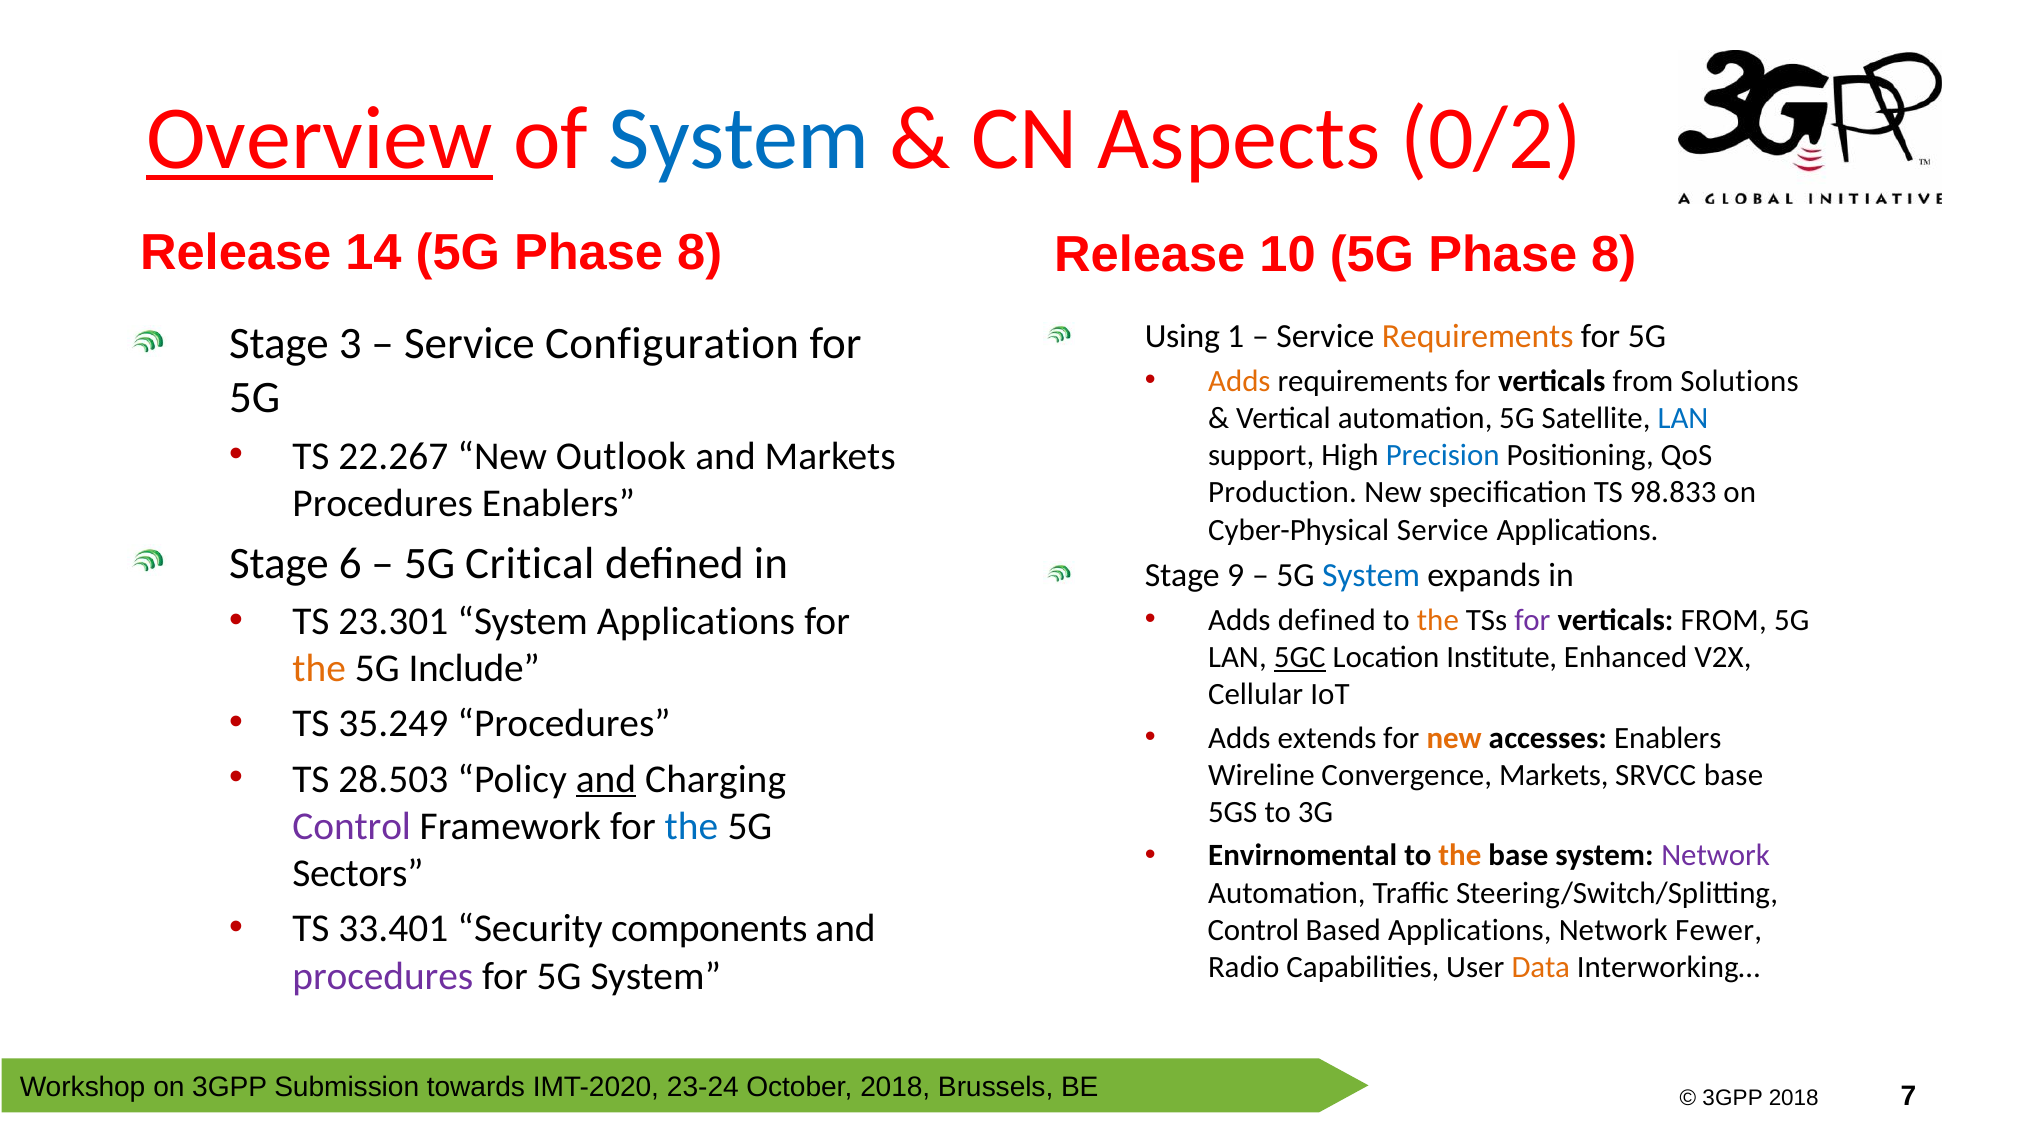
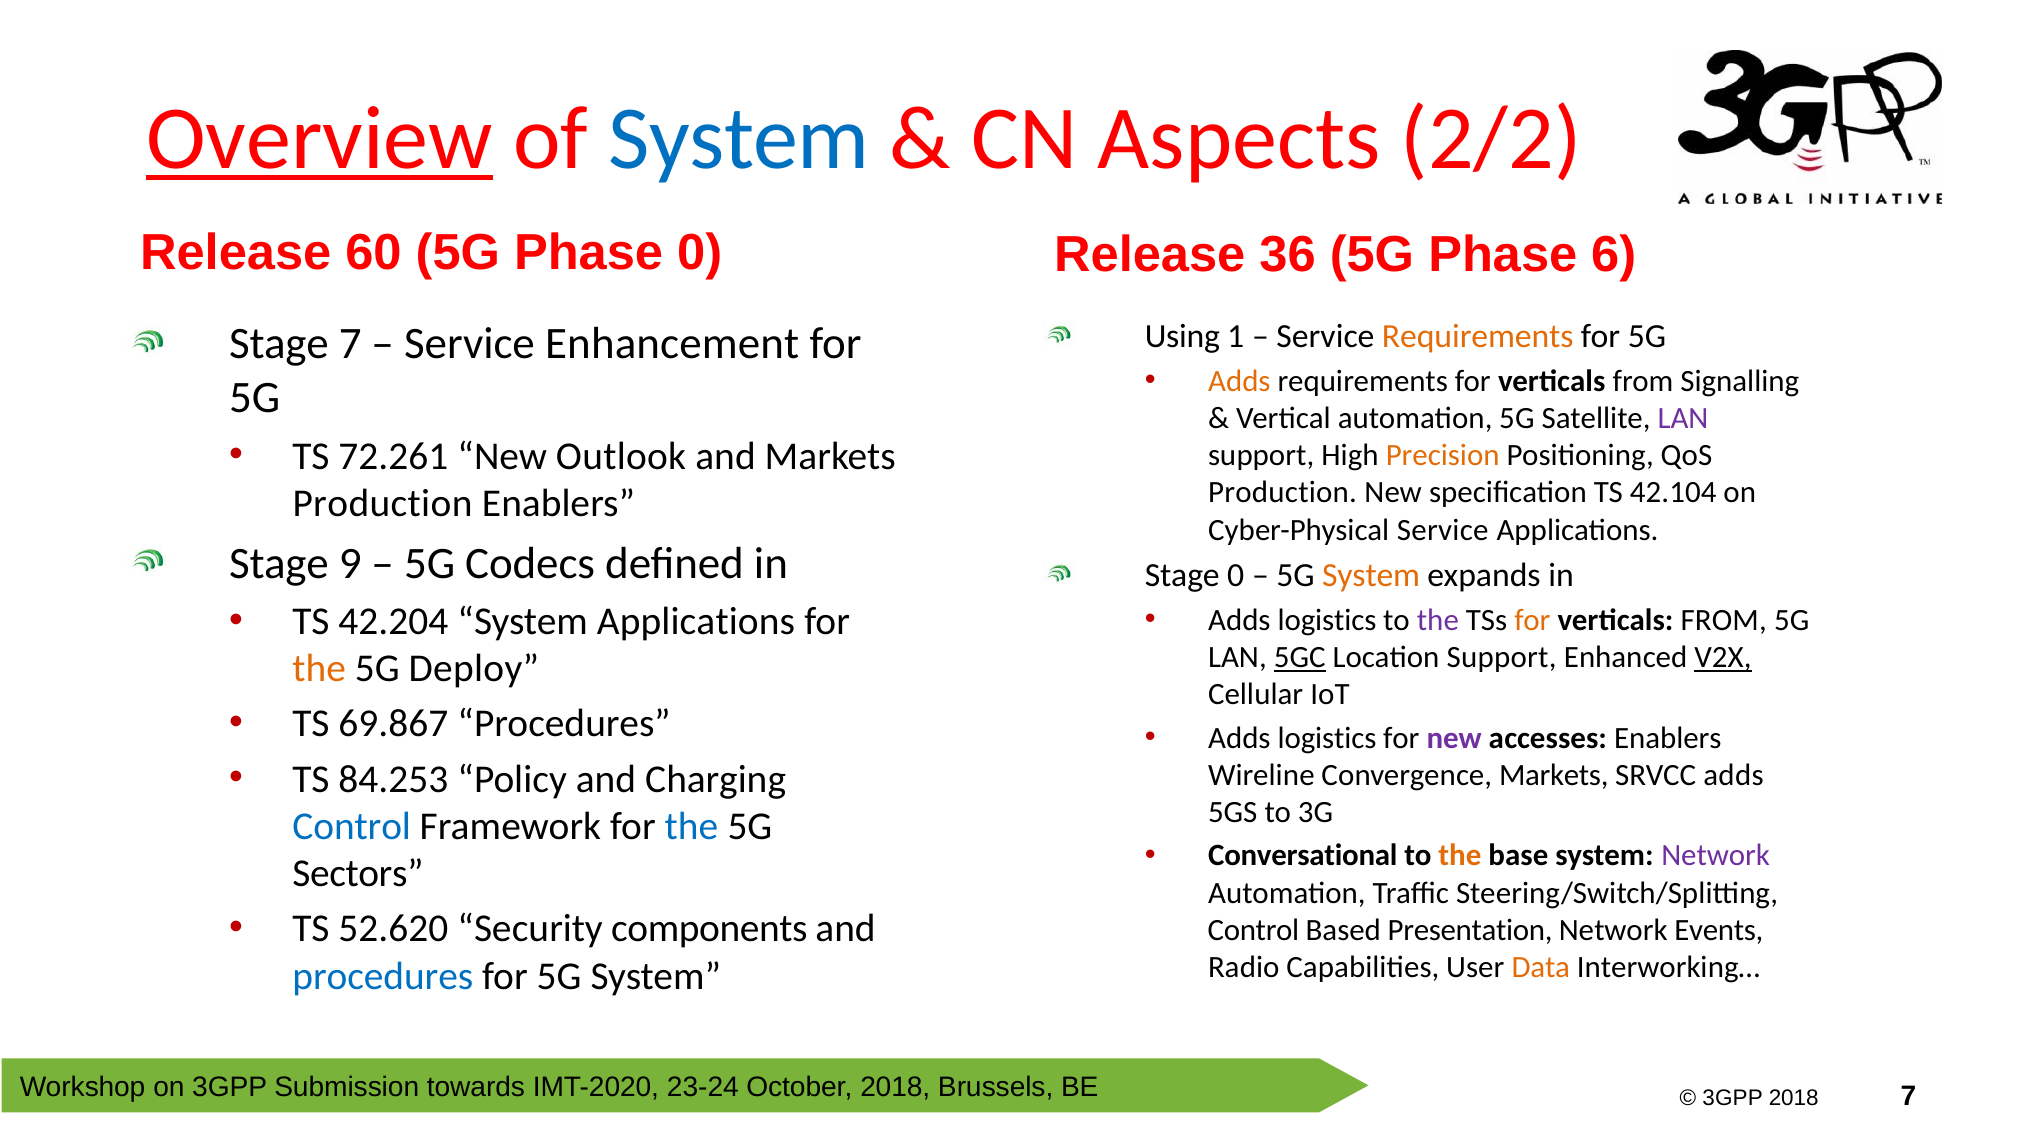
0/2: 0/2 -> 2/2 (1491, 139)
14: 14 -> 60 (373, 253)
8: 8 -> 0 (700, 253)
10: 10 -> 36 (1288, 255)
8: 8 -> 6 (1614, 255)
Stage 3: 3 -> 7 (350, 344)
Configuration: Configuration -> Enhancement (672, 344)
Solutions: Solutions -> Signalling (1740, 381)
LAN colour: blue -> purple (1683, 419)
22.267: 22.267 -> 72.261 (393, 456)
Precision colour: blue -> orange (1443, 456)
98.833: 98.833 -> 42.104 (1673, 493)
Procedures: Procedures -> Production (383, 504)
6: 6 -> 9 (350, 564)
Critical: Critical -> Codecs (530, 564)
Stage 9: 9 -> 0 (1236, 576)
System colour: blue -> orange (1371, 576)
23.301: 23.301 -> 42.204 (393, 622)
defined: defined -> logistics (1327, 621)
the colour: orange -> purple (1438, 621)
for colour: purple -> orange (1532, 621)
Location Institute: Institute -> Support (1502, 658)
V2X underline: none -> present (1723, 658)
Include: Include -> Deploy (474, 669)
35.249: 35.249 -> 69.867 (393, 724)
extends: extends -> logistics (1327, 739)
new colour: orange -> purple (1454, 739)
28.503: 28.503 -> 84.253 (393, 780)
and underline: present -> none (606, 780)
SRVCC base: base -> adds (1734, 776)
Control colour: purple -> blue (352, 827)
Envirnomental: Envirnomental -> Conversational (1303, 856)
33.401: 33.401 -> 52.620 (393, 929)
Based Applications: Applications -> Presentation (1470, 931)
Fewer: Fewer -> Events (1719, 931)
procedures colour: purple -> blue (383, 977)
